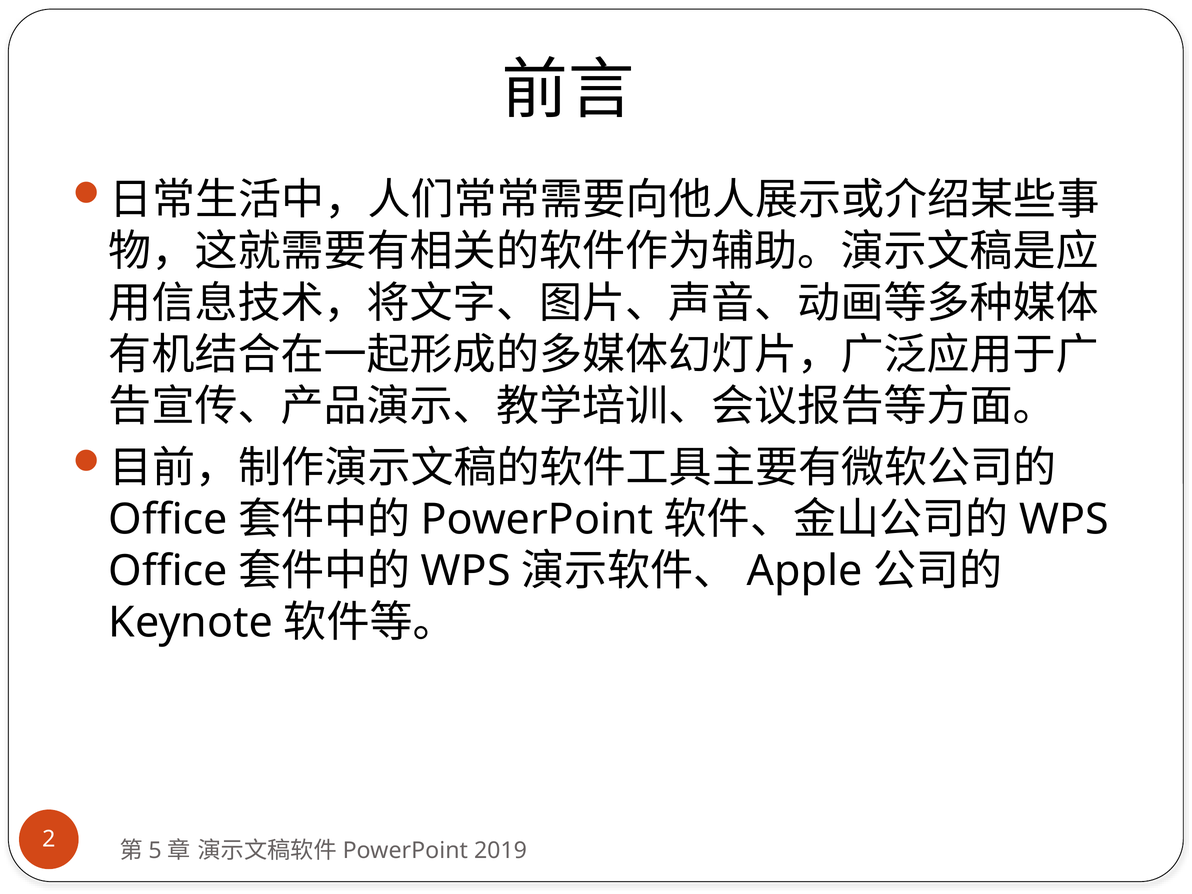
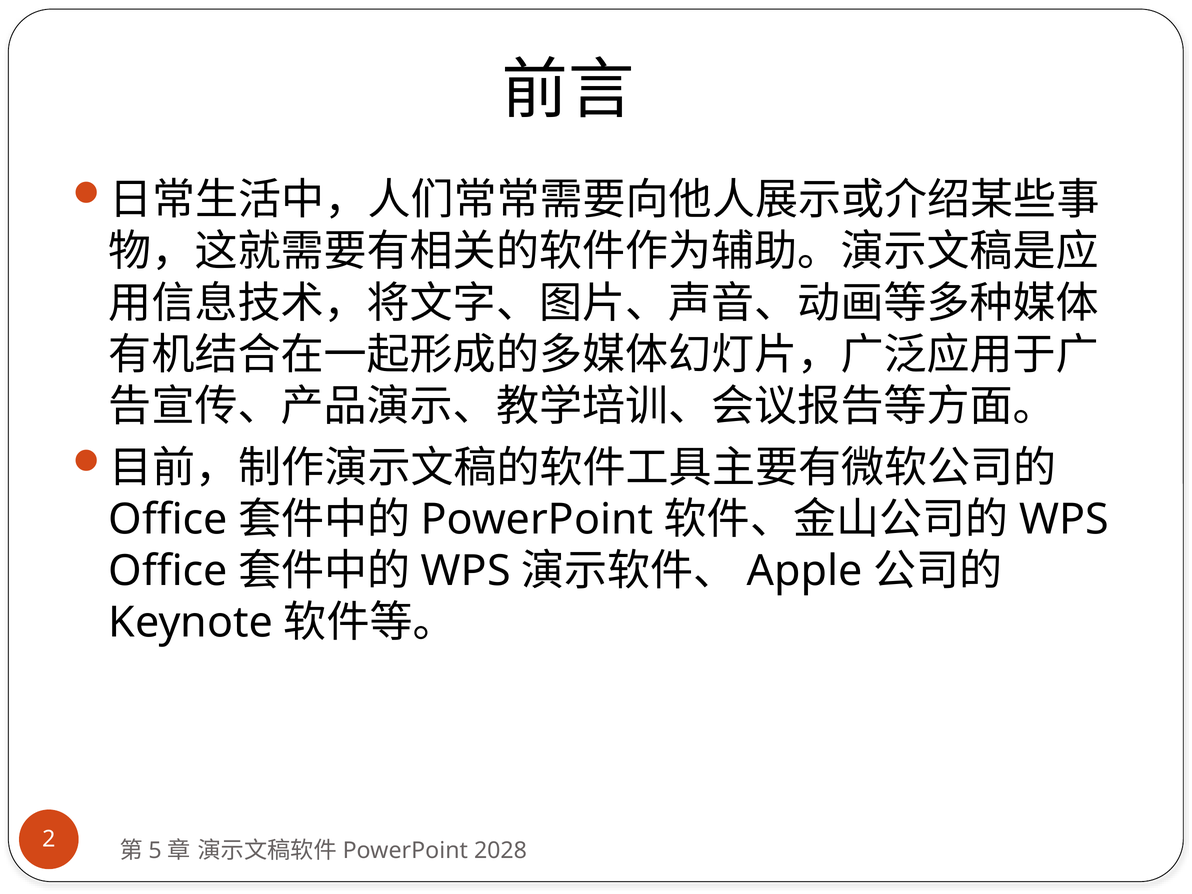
2019: 2019 -> 2028 (501, 851)
